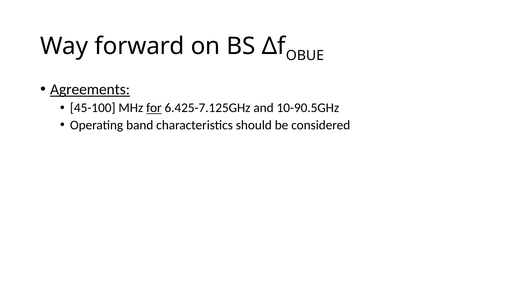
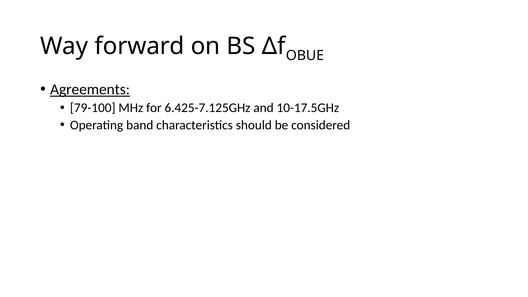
45-100: 45-100 -> 79-100 (93, 108)
for underline: present -> none (154, 108)
10-90.5GHz: 10-90.5GHz -> 10-17.5GHz (308, 108)
